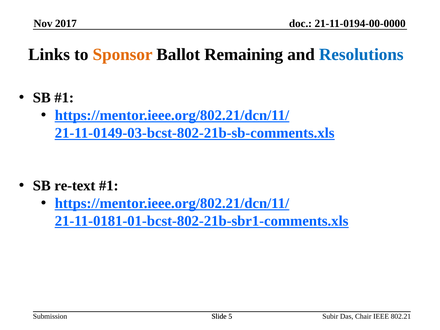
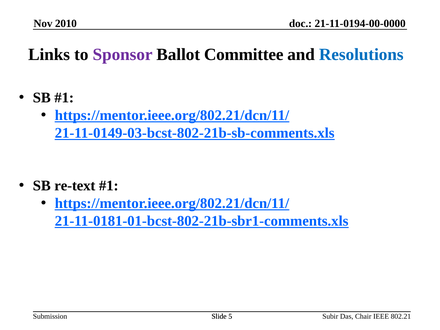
2017: 2017 -> 2010 (66, 23)
Sponsor colour: orange -> purple (123, 54)
Remaining: Remaining -> Committee (244, 54)
